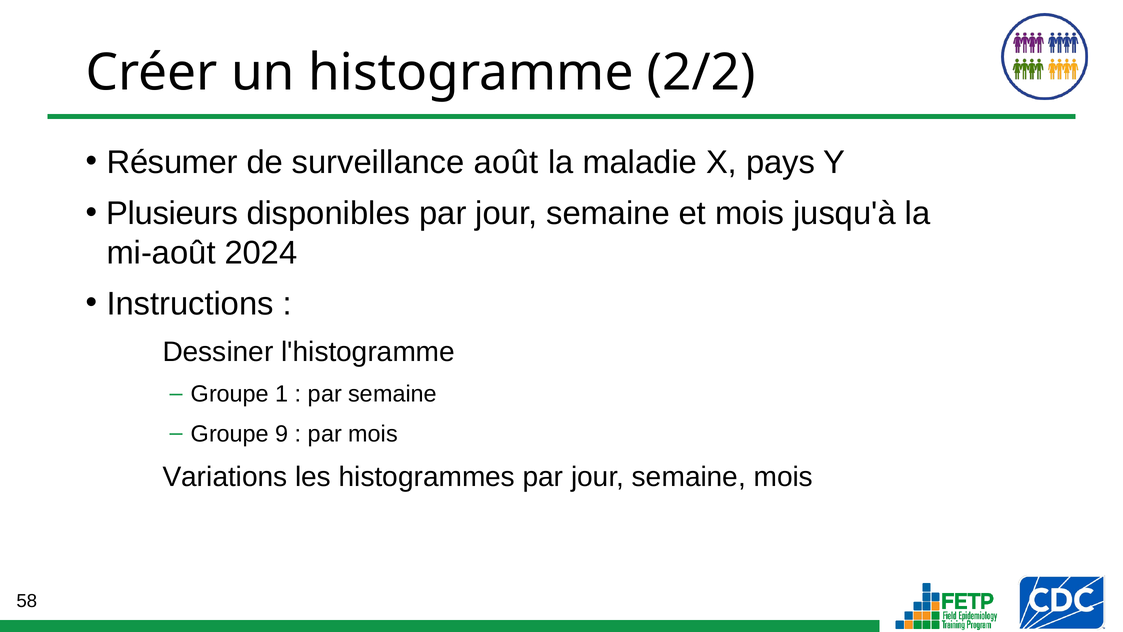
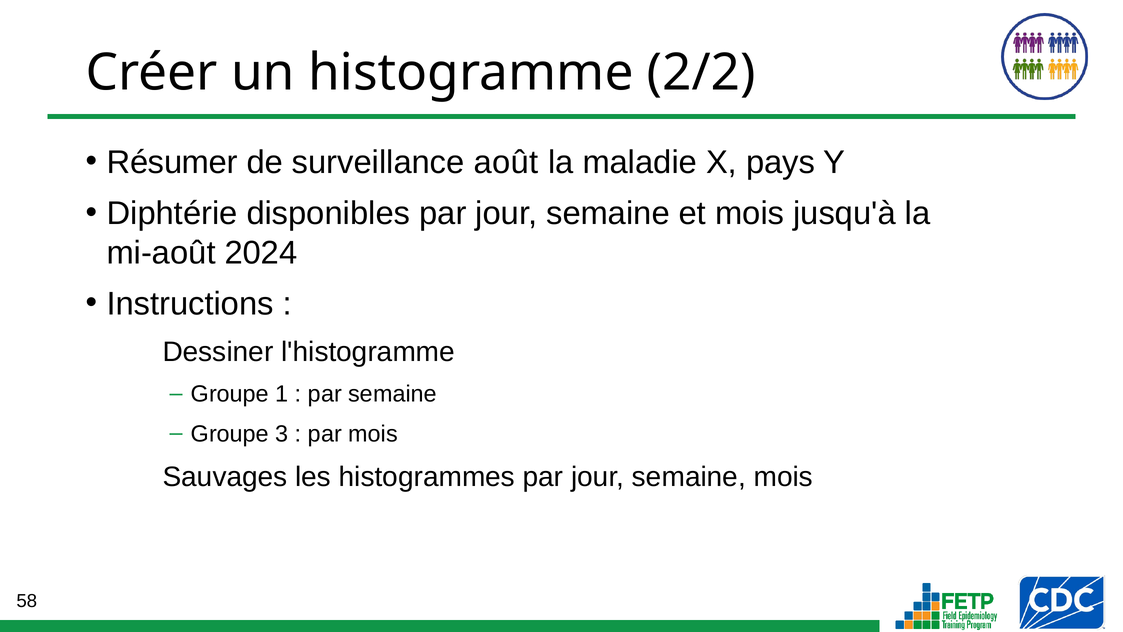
Plusieurs: Plusieurs -> Diphtérie (172, 213)
9: 9 -> 3 (282, 434)
Variations: Variations -> Sauvages (225, 477)
